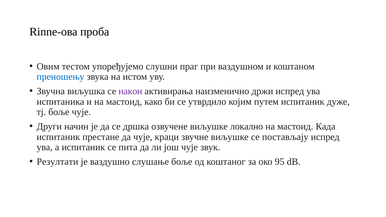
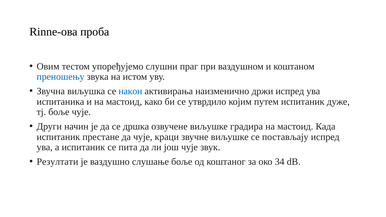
након colour: purple -> blue (130, 91)
локално: локално -> градира (247, 127)
95: 95 -> 34 (280, 162)
